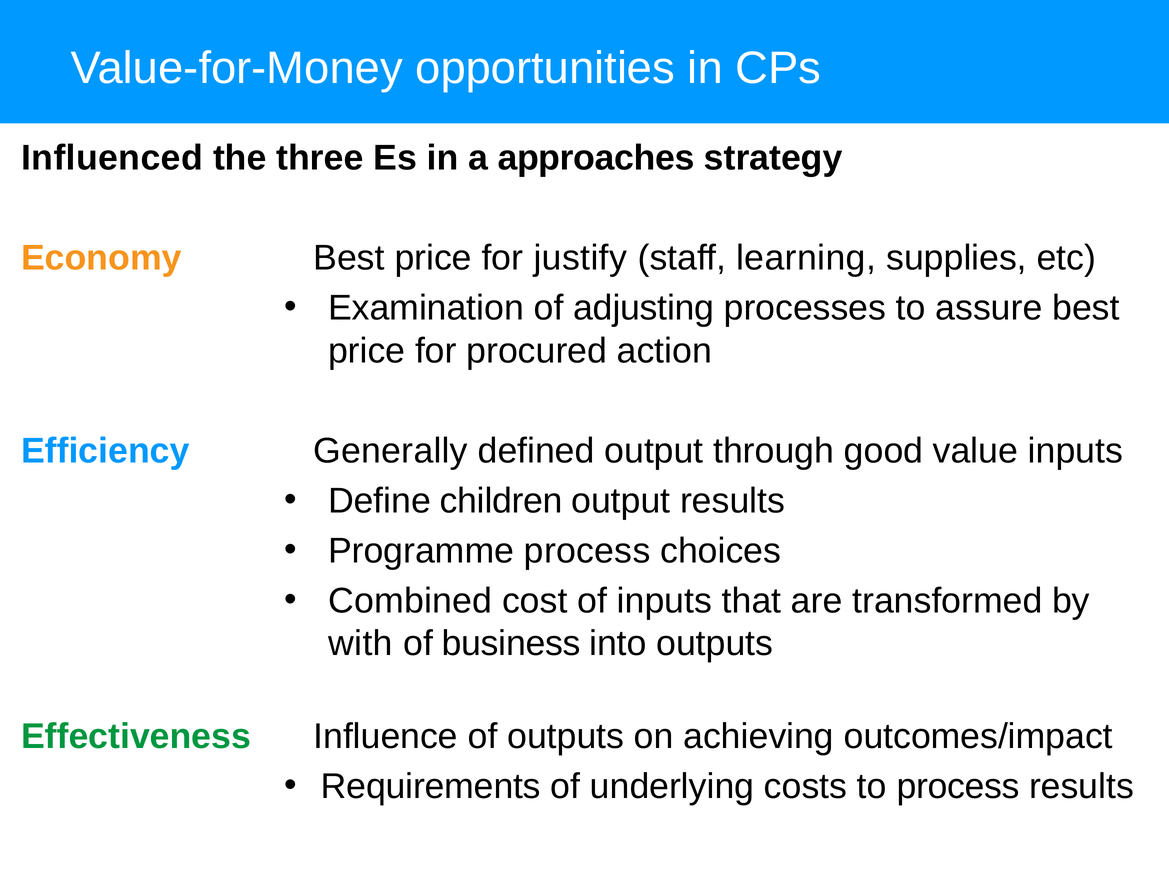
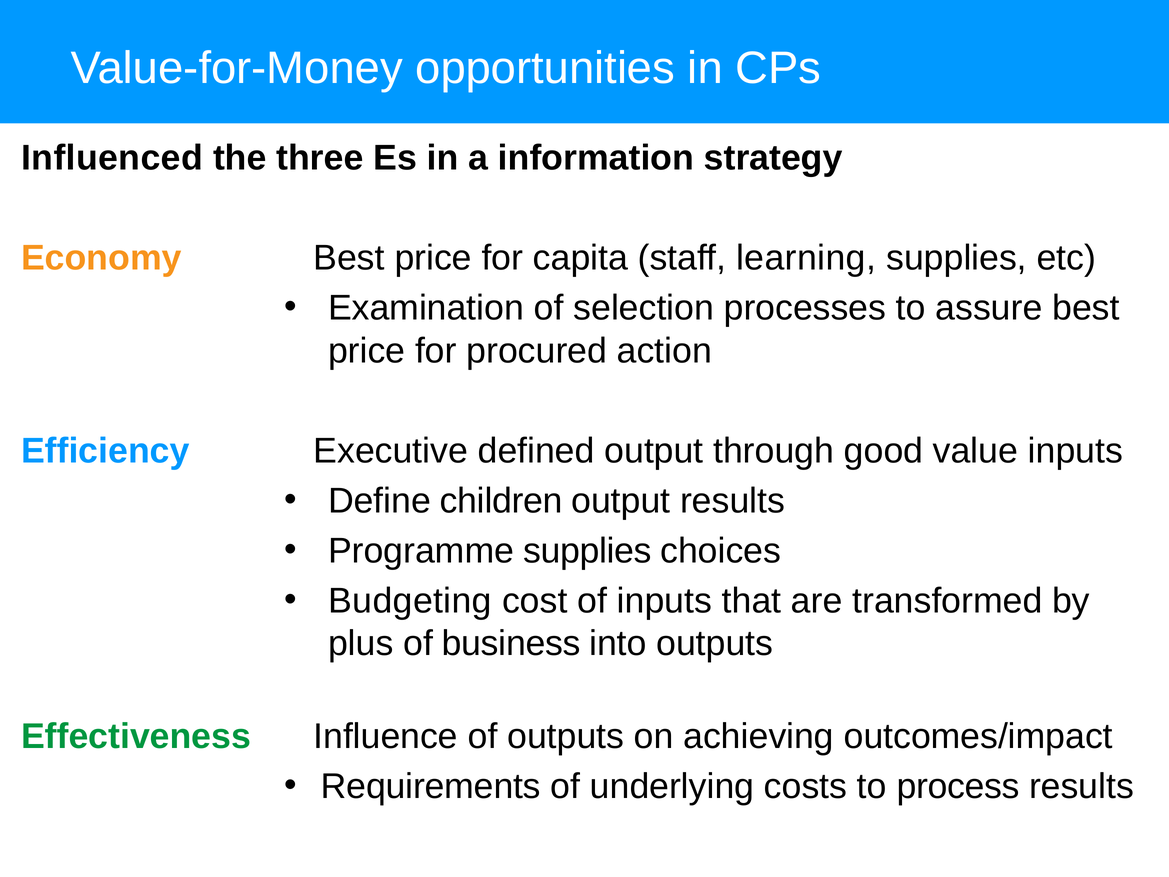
approaches: approaches -> information (596, 158)
justify: justify -> capita (580, 258)
adjusting: adjusting -> selection (644, 308)
Generally: Generally -> Executive (391, 451)
Programme process: process -> supplies (587, 551)
Combined: Combined -> Budgeting (410, 601)
with: with -> plus (361, 643)
